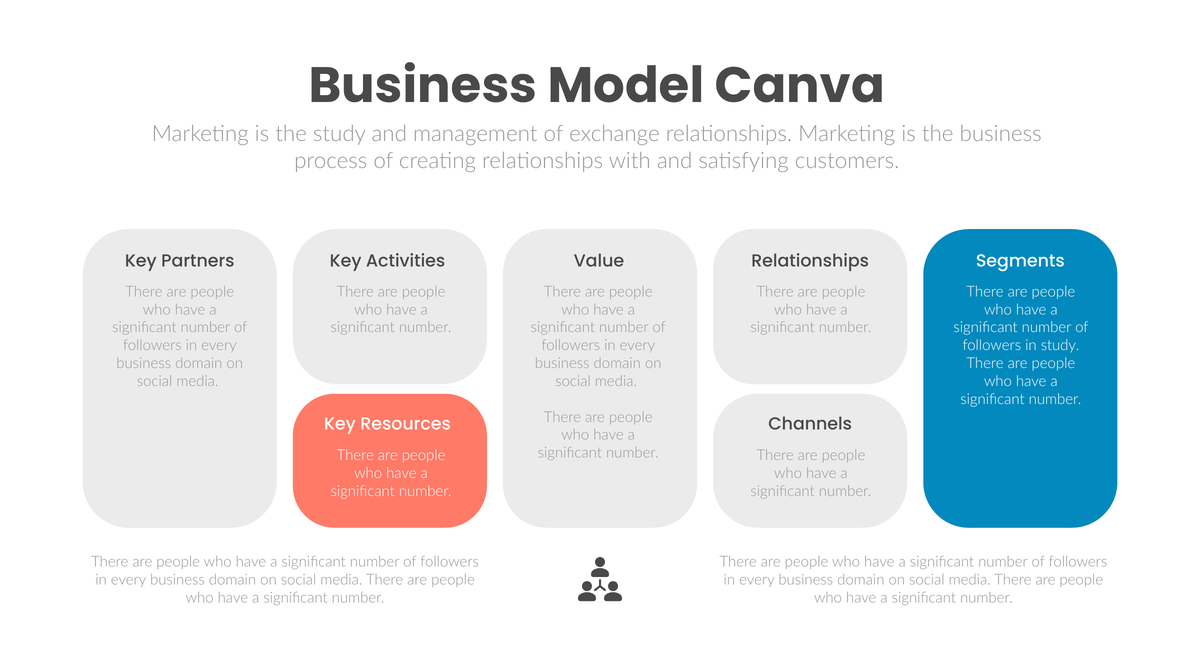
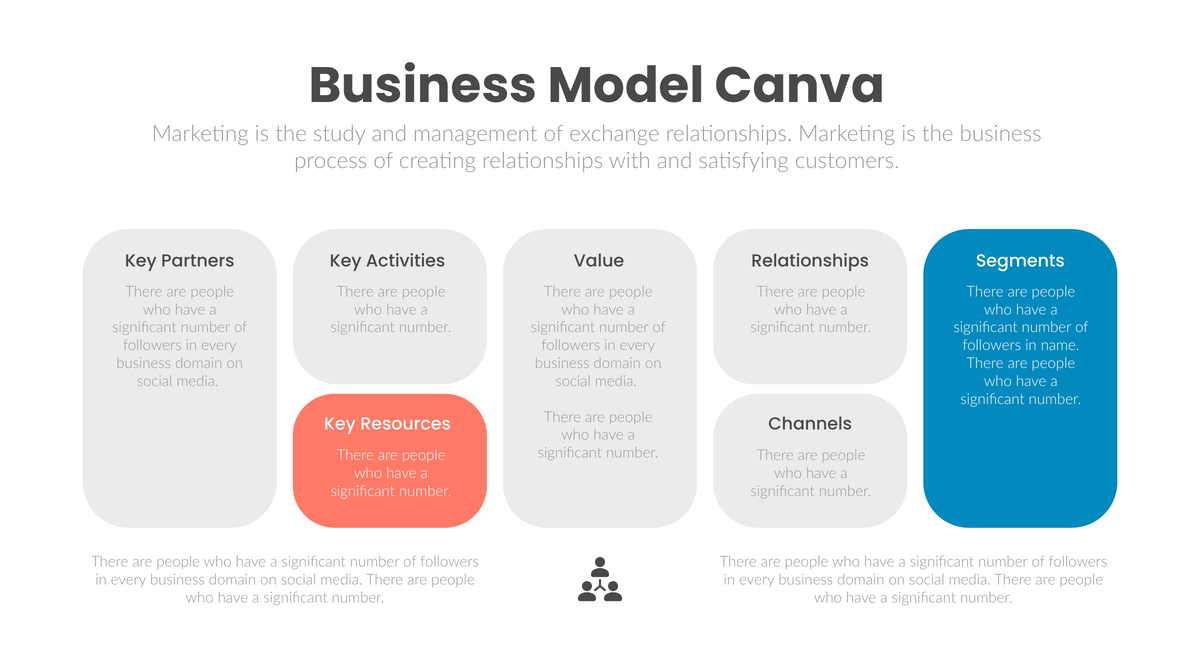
in study: study -> name (1060, 345)
